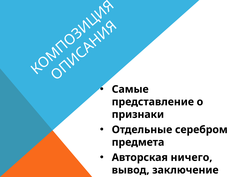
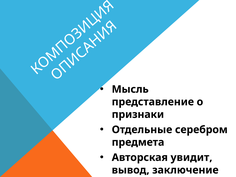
Самые: Самые -> Мысль (130, 89)
ничего: ничего -> увидит (191, 157)
